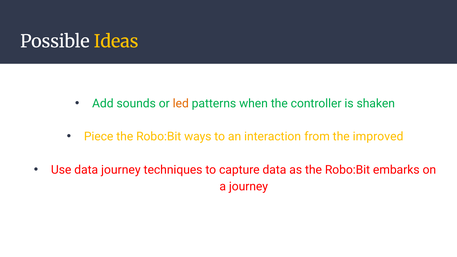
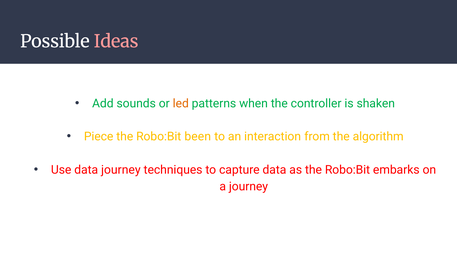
Ideas colour: yellow -> pink (116, 42)
ways: ways -> been (198, 137)
improved: improved -> algorithm (378, 137)
